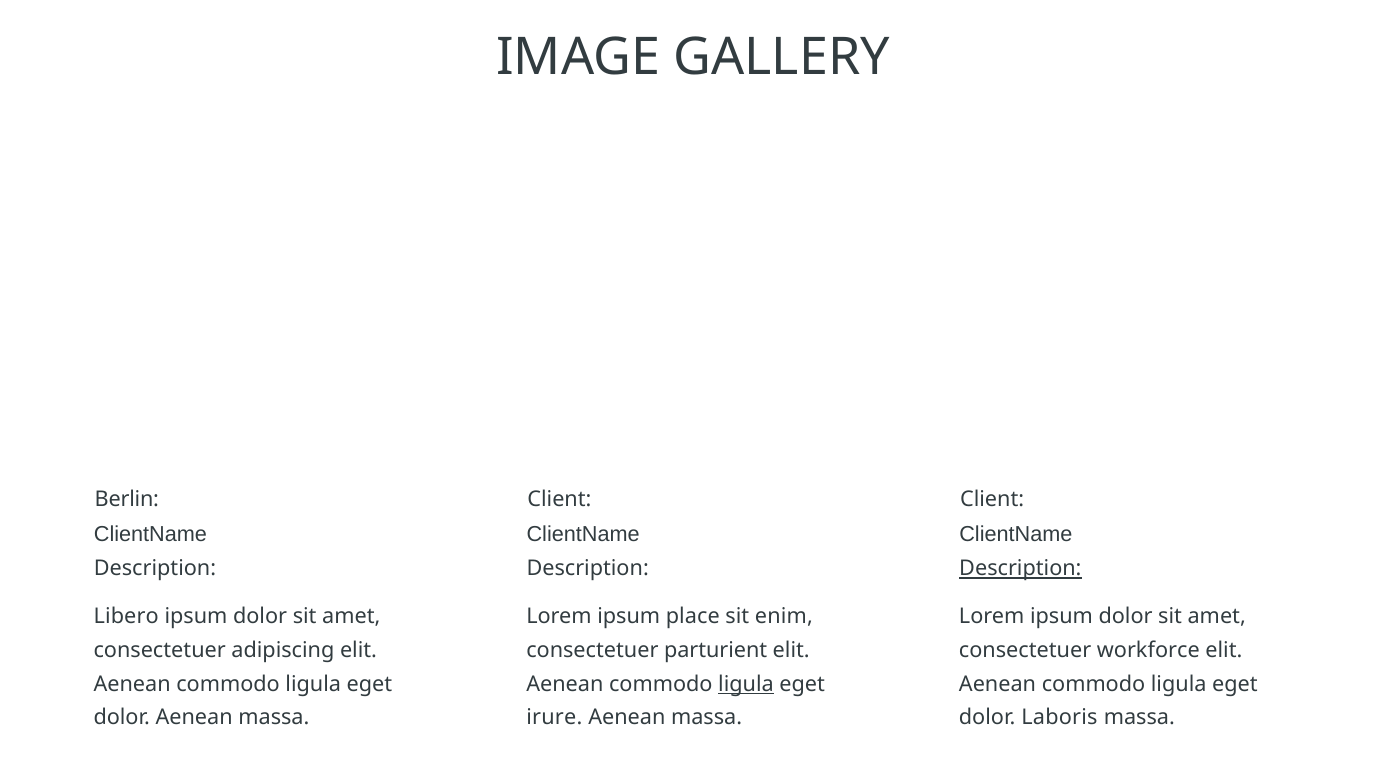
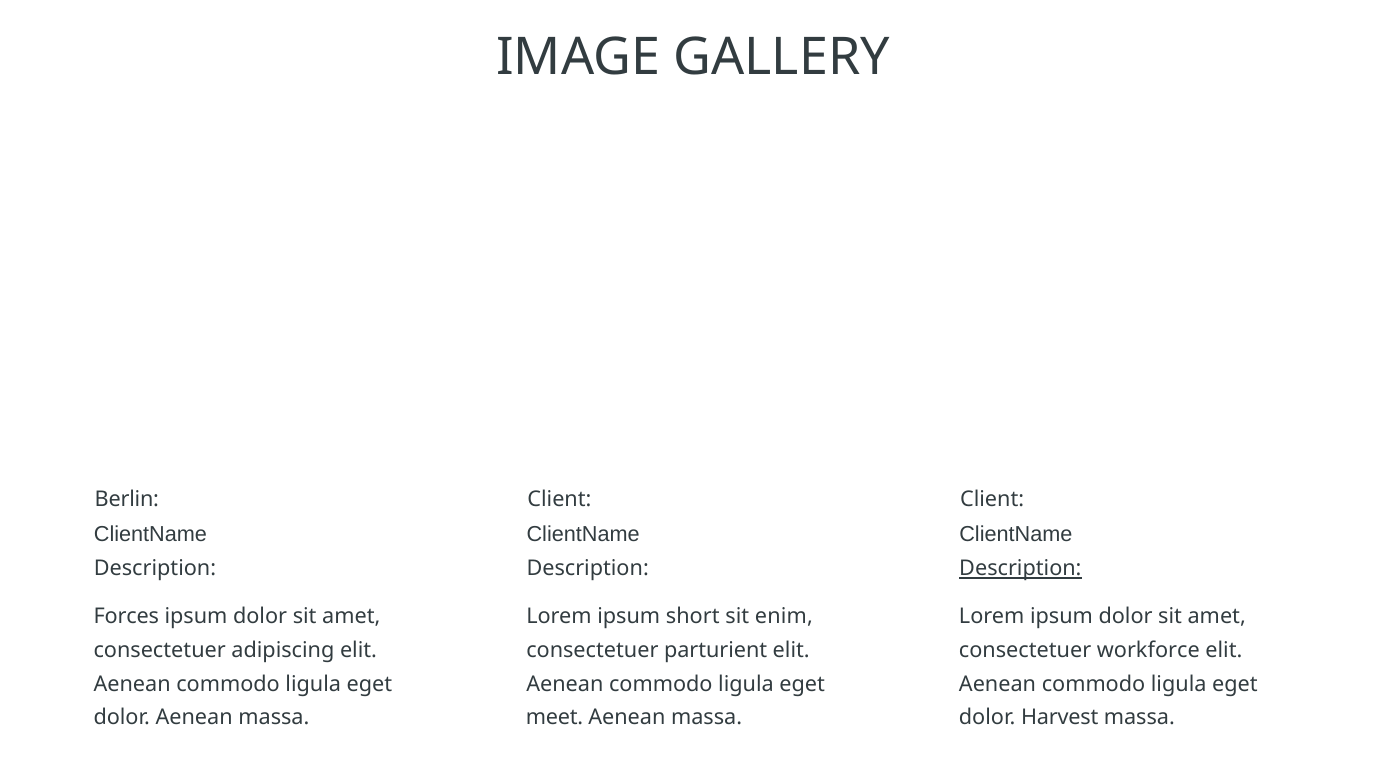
Libero: Libero -> Forces (126, 616)
place: place -> short (693, 616)
ligula underline: present -> none (746, 684)
irure: irure -> meet (555, 718)
Laboris: Laboris -> Harvest (1060, 718)
